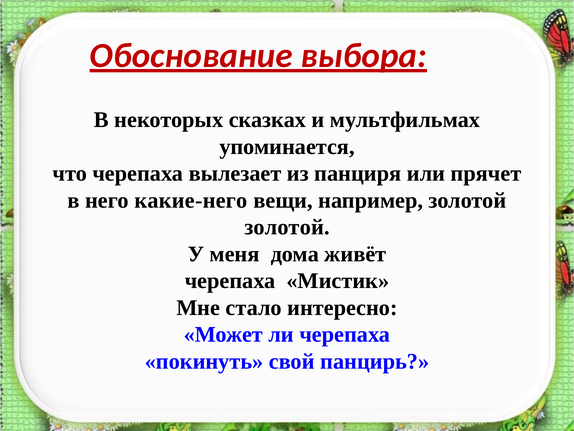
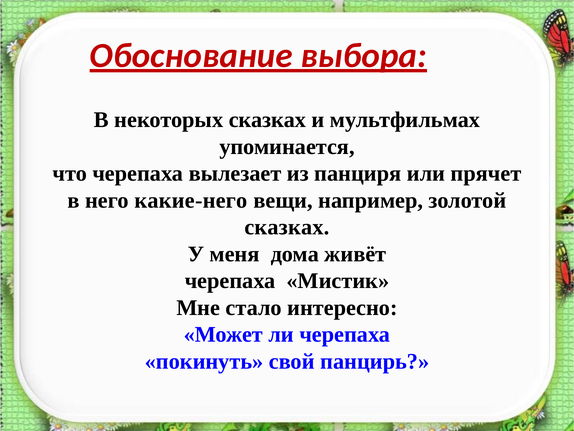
золотой: золотой -> сказках (287, 227)
